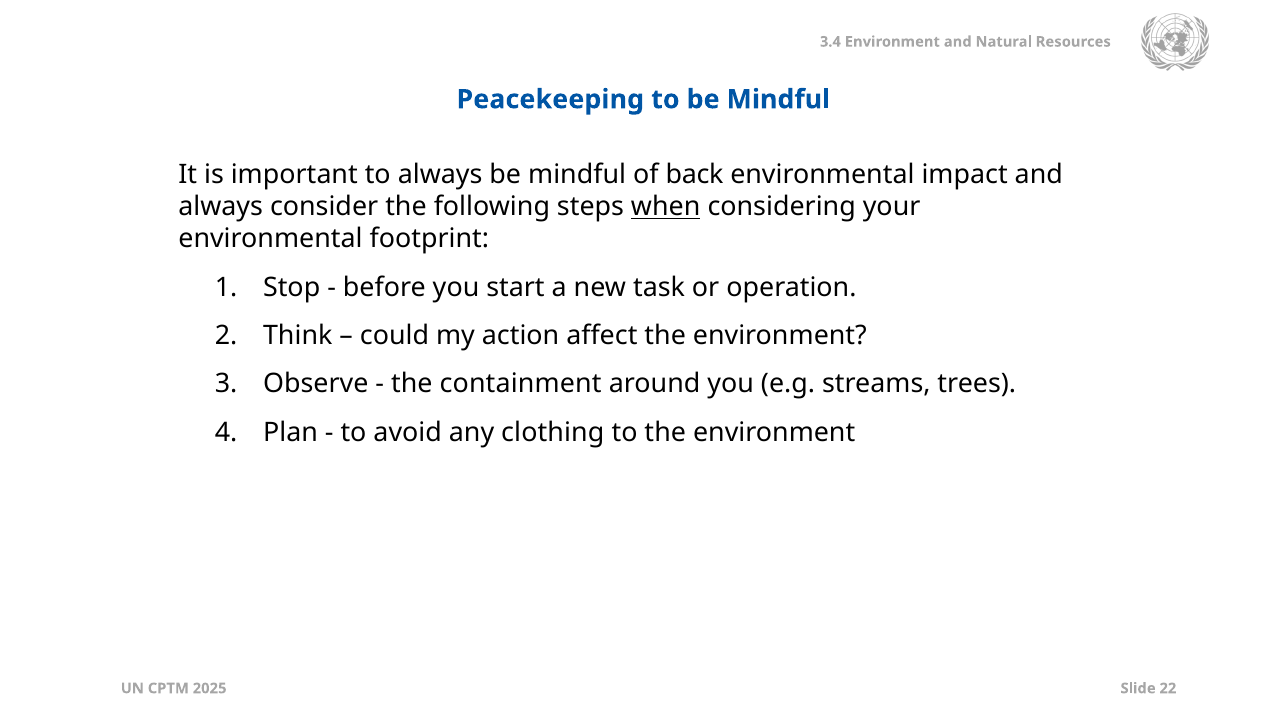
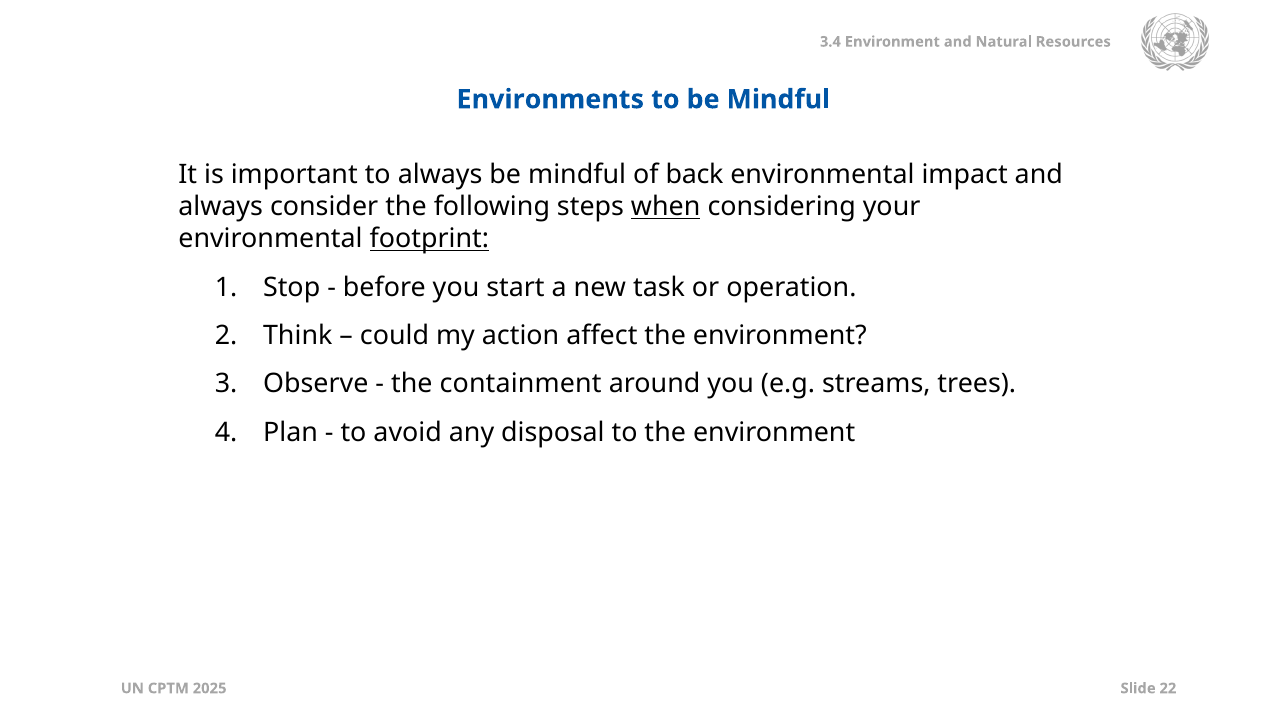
Peacekeeping: Peacekeeping -> Environments (550, 99)
footprint underline: none -> present (429, 239)
clothing: clothing -> disposal (553, 432)
